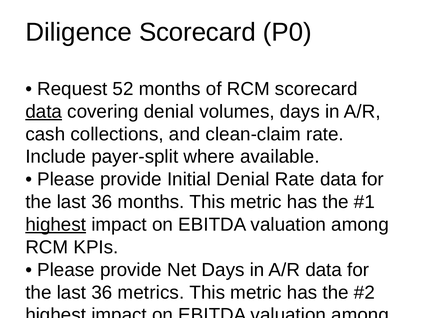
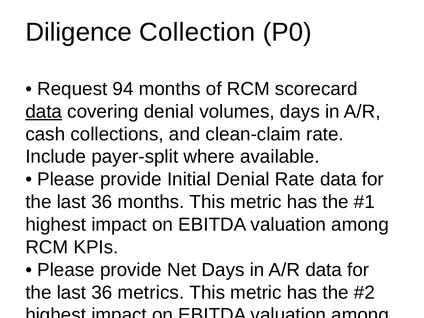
Diligence Scorecard: Scorecard -> Collection (197, 32)
52: 52 -> 94 (123, 89)
highest underline: present -> none (56, 225)
